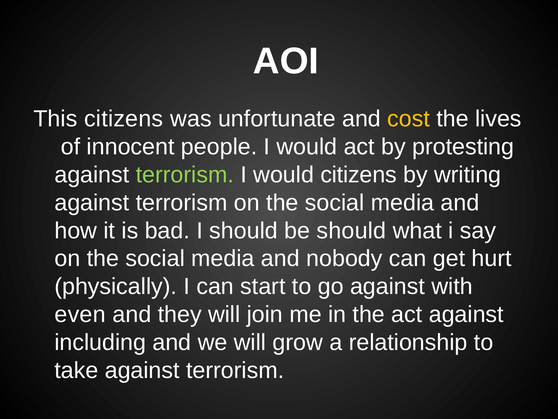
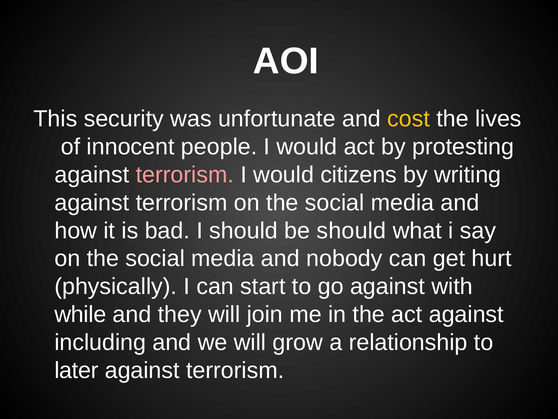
This citizens: citizens -> security (124, 119)
terrorism colour: light green -> pink (185, 175)
even: even -> while (80, 314)
take: take -> later (76, 370)
